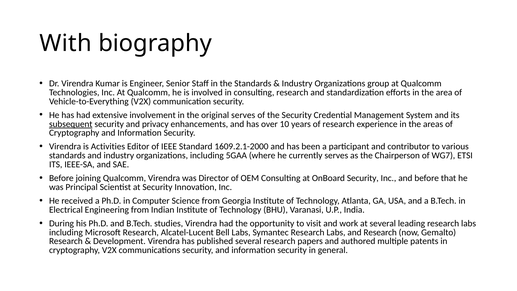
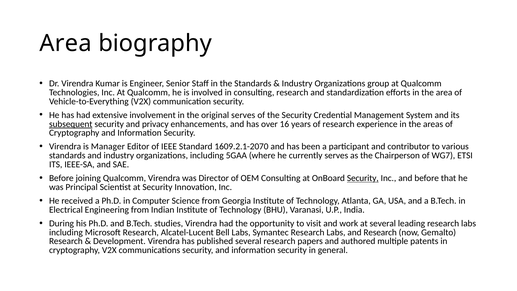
With: With -> Area (66, 43)
10: 10 -> 16 (284, 124)
Activities: Activities -> Manager (108, 147)
1609.2.1-2000: 1609.2.1-2000 -> 1609.2.1-2070 (241, 147)
Security underline: none -> present (363, 178)
